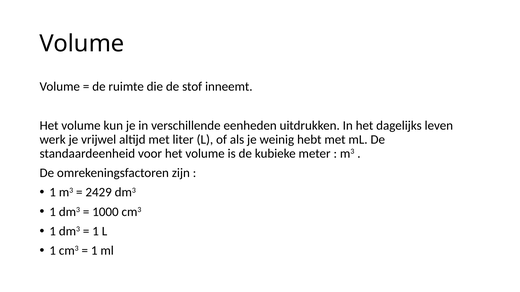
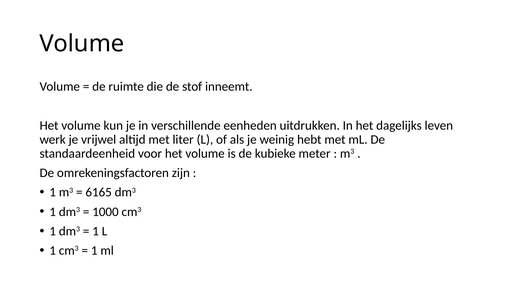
2429: 2429 -> 6165 (99, 193)
